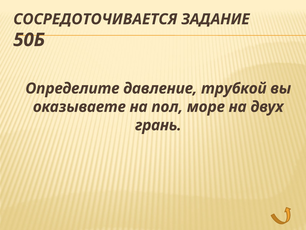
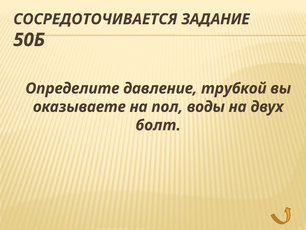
море: море -> воды (206, 107)
грань: грань -> болт (158, 125)
